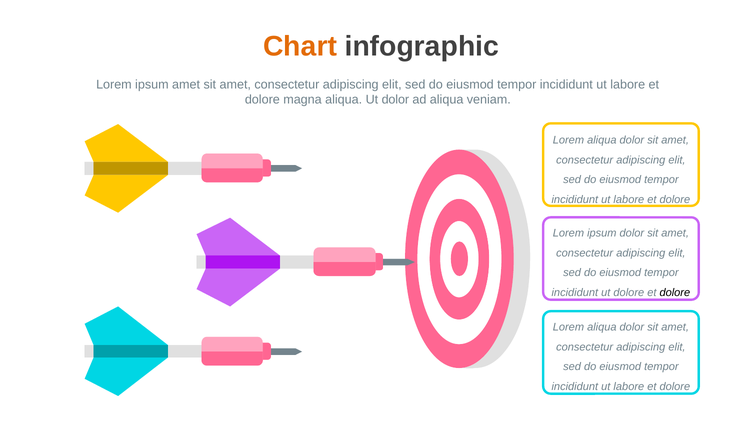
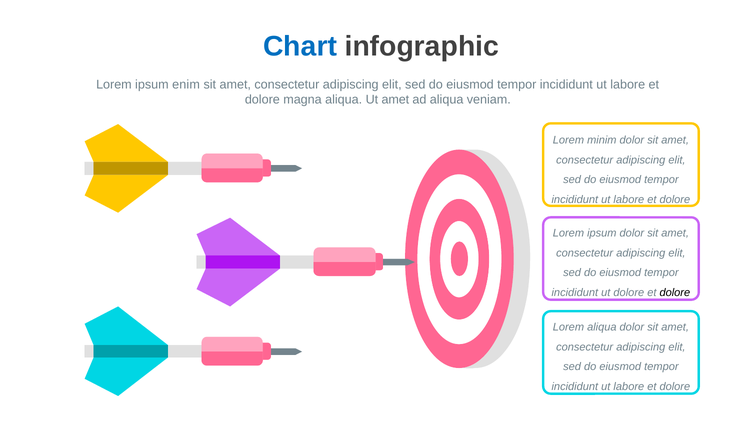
Chart colour: orange -> blue (300, 47)
ipsum amet: amet -> enim (186, 85)
Ut dolor: dolor -> amet (395, 100)
aliqua: aliqua -> minim (602, 140)
